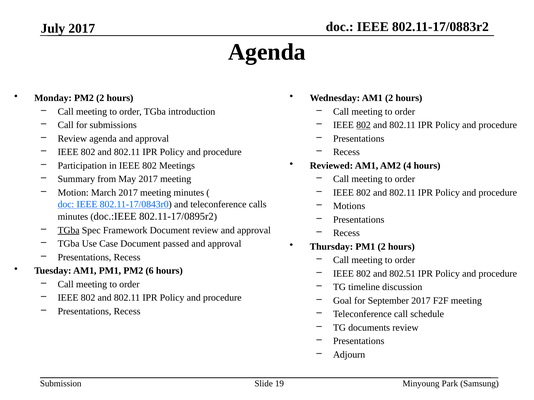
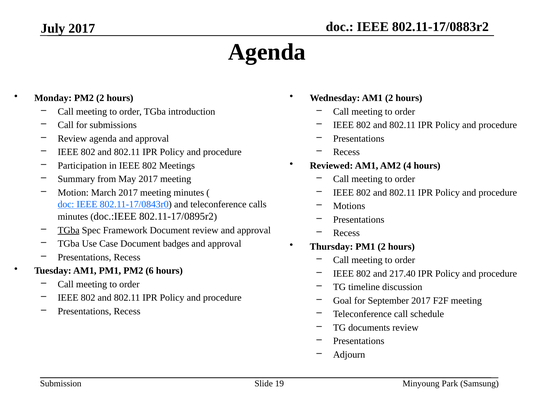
802 underline: present -> none (363, 125)
passed: passed -> badges (176, 244)
802.51: 802.51 -> 217.40 (402, 274)
